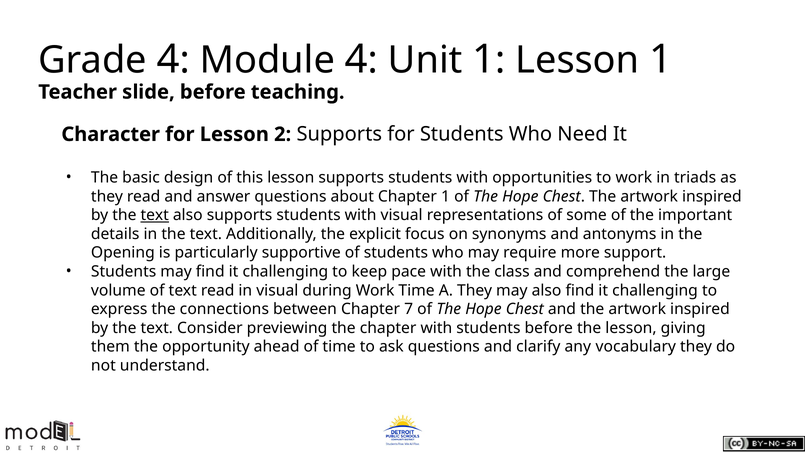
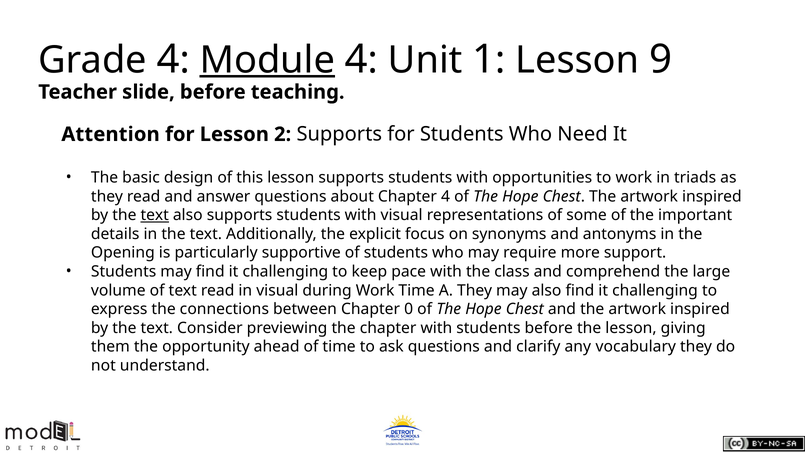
Module underline: none -> present (267, 60)
Lesson 1: 1 -> 9 (661, 59)
Character: Character -> Attention (111, 134)
Chapter 1: 1 -> 4 (446, 196)
7: 7 -> 0 (409, 309)
